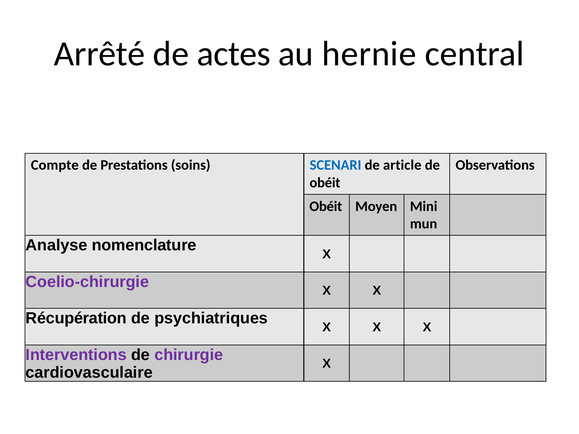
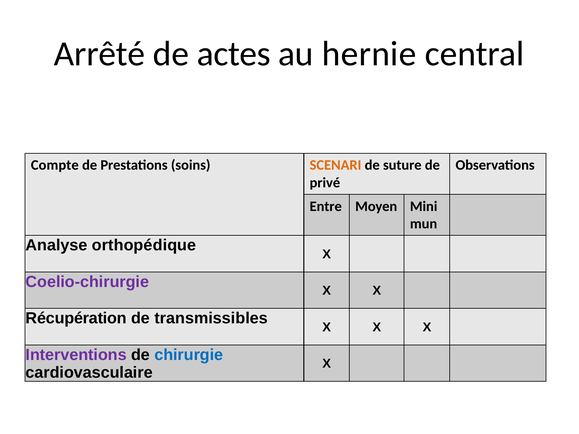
SCENARI colour: blue -> orange (336, 165)
article: article -> suture (402, 165)
obéit: obéit -> privé (325, 183)
Obéit: Obéit -> Entre (326, 206)
nomenclature: nomenclature -> orthopédique (144, 245)
psychiatriques: psychiatriques -> transmissibles (211, 318)
chirurgie colour: purple -> blue (189, 355)
